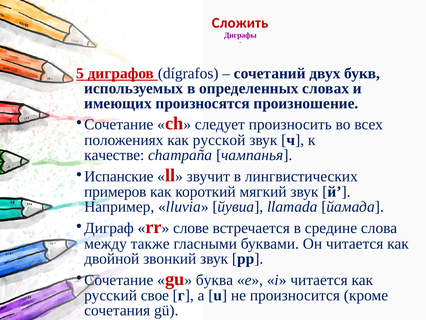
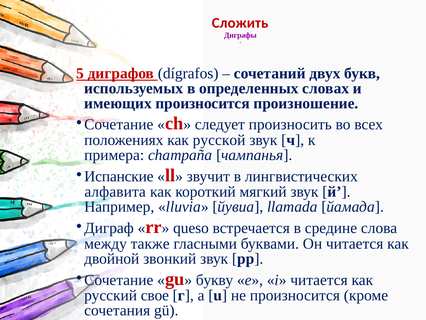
имеющих произносятся: произносятся -> произносится (203, 103)
качестве: качестве -> примера (114, 155)
примеров: примеров -> алфавита (115, 192)
слове: слове -> queso (191, 228)
буква: буква -> букву (215, 280)
